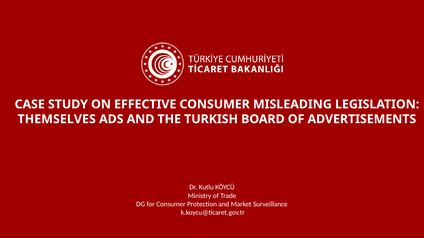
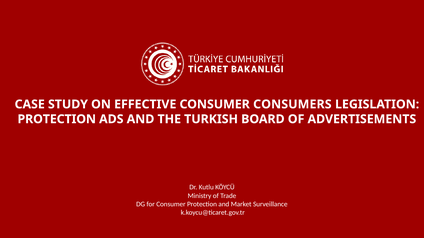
MISLEADING: MISLEADING -> CONSUMERS (292, 105)
THEMSELVES: THEMSELVES -> PROTECTION (57, 119)
